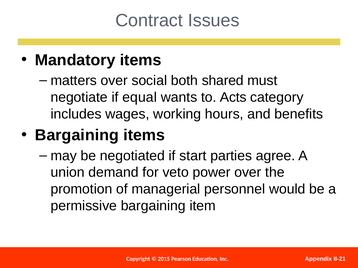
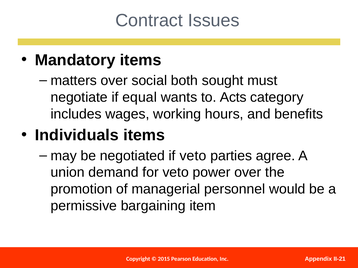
shared: shared -> sought (223, 81)
Bargaining: Bargaining -> Individuals (77, 135)
if start: start -> veto (193, 156)
